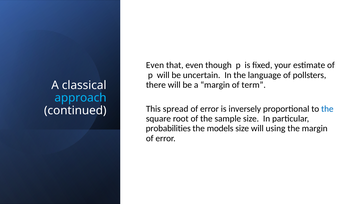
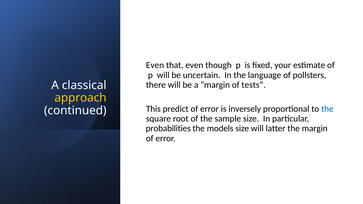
term: term -> tests (254, 85)
approach colour: light blue -> yellow (80, 98)
spread: spread -> predict (176, 109)
using: using -> latter (276, 129)
